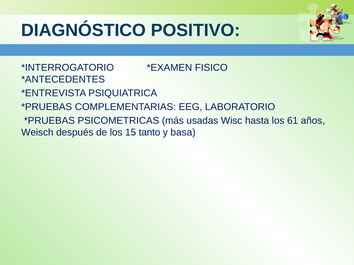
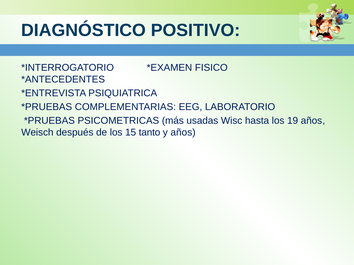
61: 61 -> 19 (293, 121)
y basa: basa -> años (183, 133)
